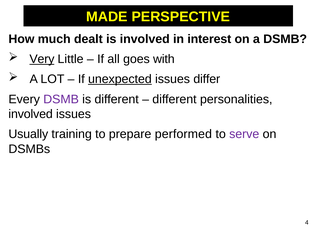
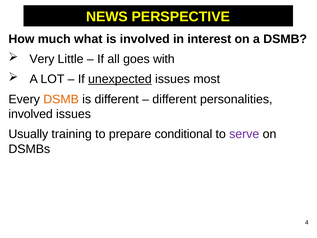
MADE: MADE -> NEWS (107, 17)
dealt: dealt -> what (88, 39)
Very underline: present -> none (42, 59)
differ: differ -> most (207, 79)
DSMB colour: purple -> orange (61, 99)
performed: performed -> conditional (183, 134)
